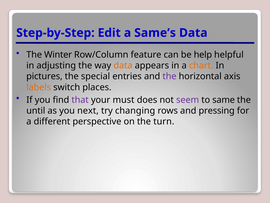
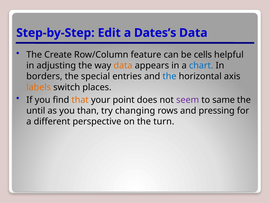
Same’s: Same’s -> Dates’s (155, 33)
Winter: Winter -> Create (58, 55)
help: help -> cells (203, 55)
chart colour: orange -> blue (201, 65)
pictures: pictures -> borders (44, 76)
the colour: purple -> blue (169, 76)
that colour: purple -> orange (80, 100)
must: must -> point (124, 100)
next: next -> than (88, 110)
